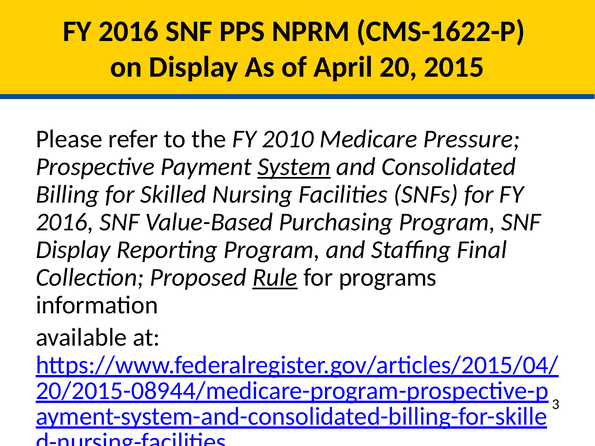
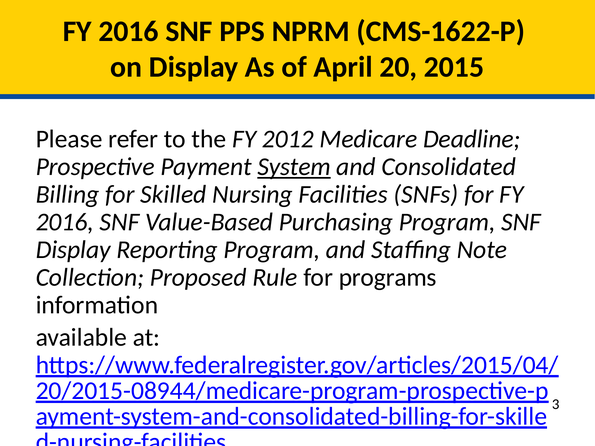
2010: 2010 -> 2012 (288, 139)
Pressure: Pressure -> Deadline (472, 139)
Final: Final -> Note (482, 250)
Rule underline: present -> none (275, 278)
